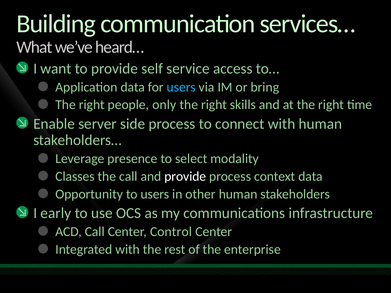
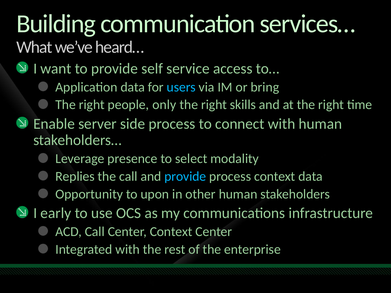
Classes: Classes -> Replies (75, 177)
provide colour: white -> light blue (185, 177)
to users: users -> upon (155, 194)
Center Control: Control -> Context (171, 232)
